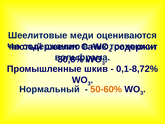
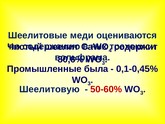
шкив: шкив -> была (96, 69)
0,1-8,72%: 0,1-8,72% -> 0,1-0,45% (137, 69)
Нормальный: Нормальный -> Шеелитовую (49, 89)
50-60% colour: orange -> red (106, 89)
